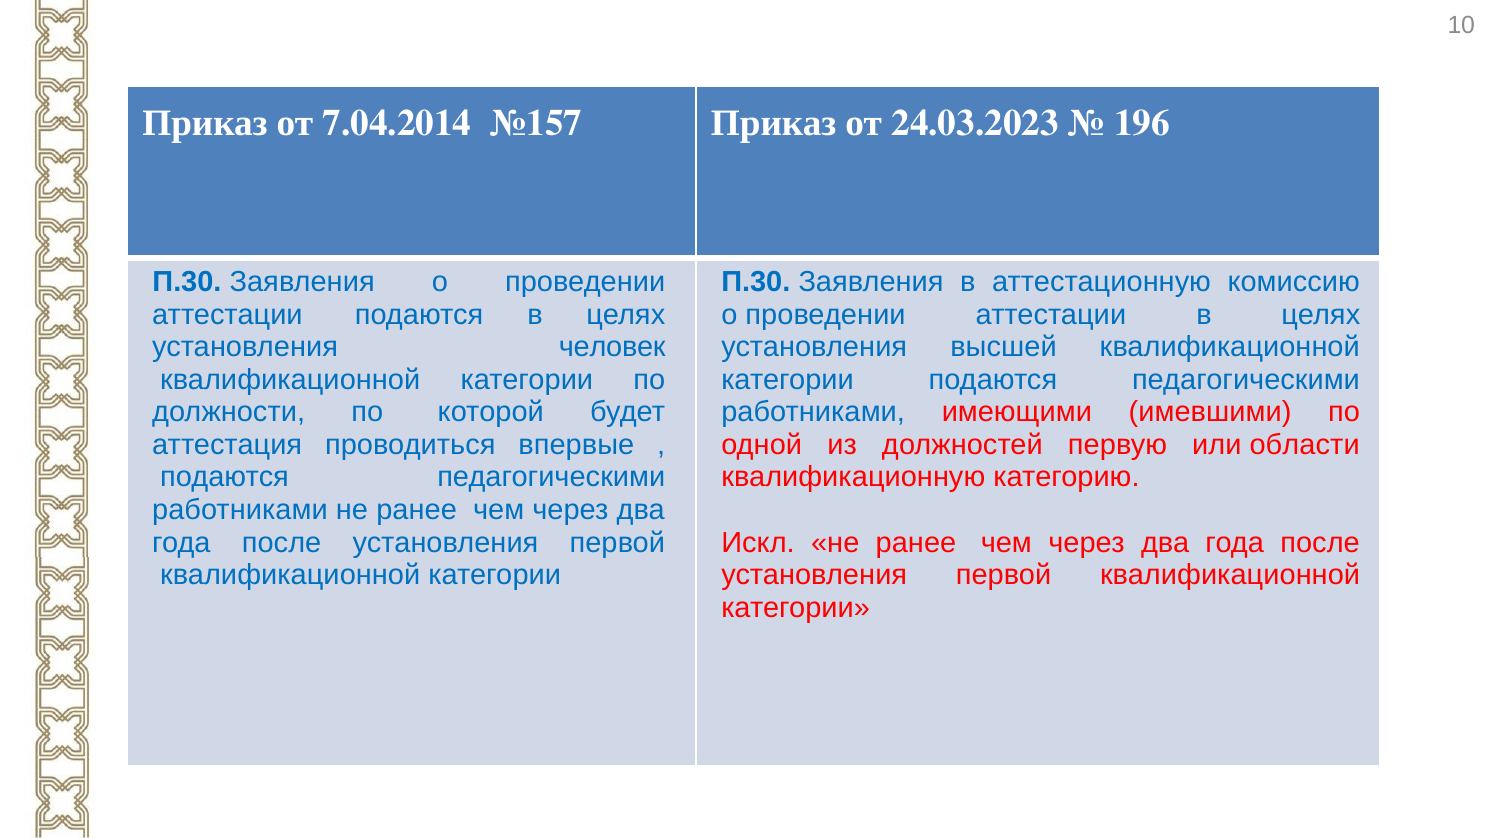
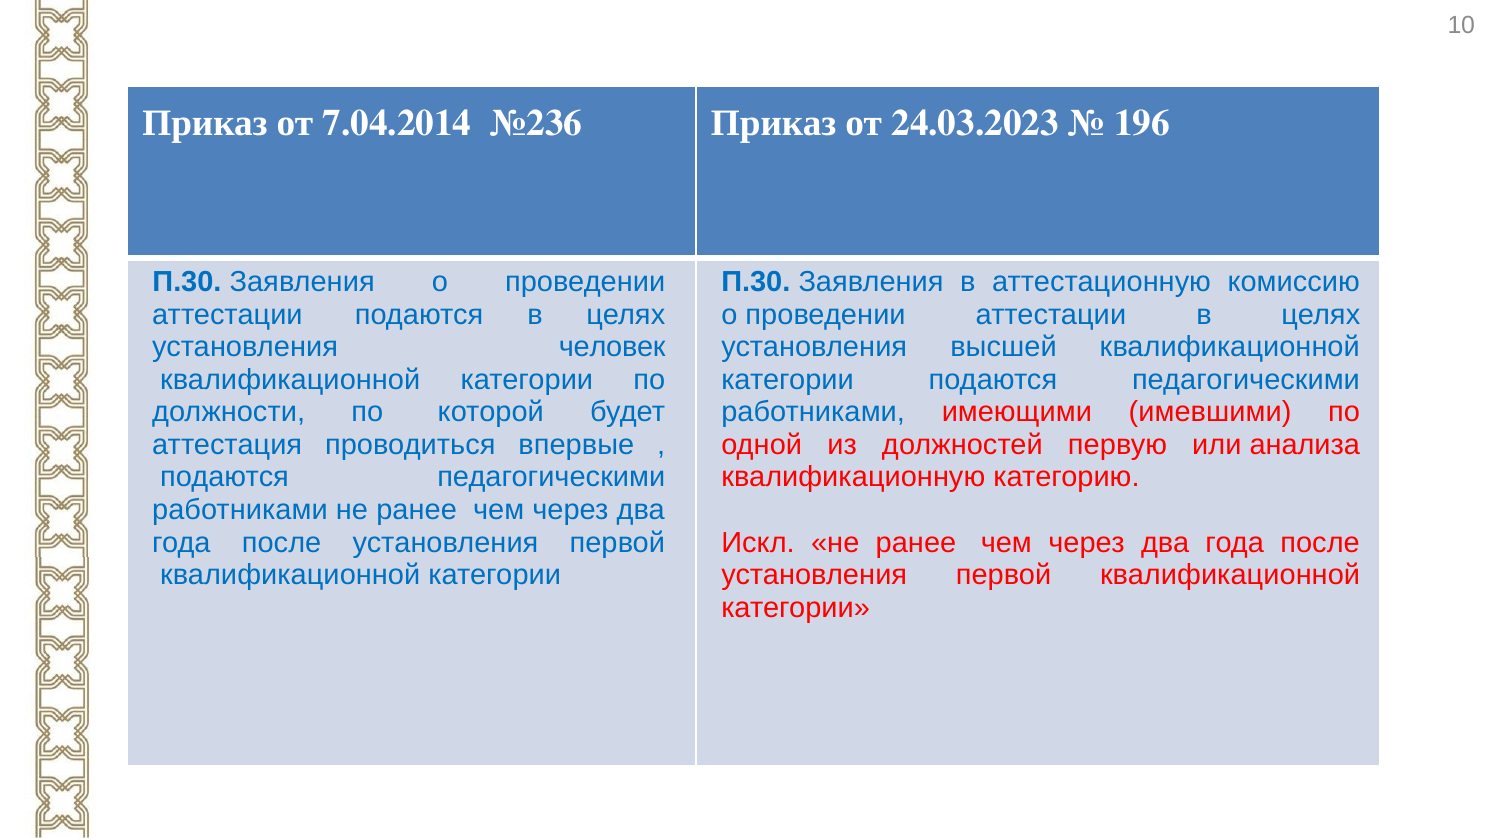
№157: №157 -> №236 (536, 123)
области: области -> анализа (1305, 445)
